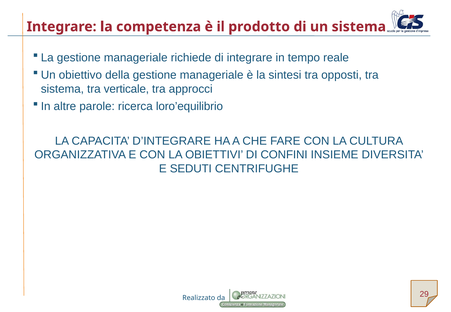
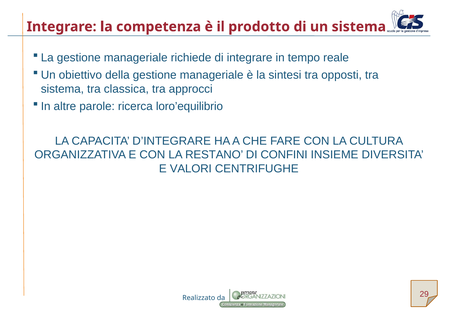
verticale: verticale -> classica (126, 89)
OBIETTIVI: OBIETTIVI -> RESTANO (214, 155)
SEDUTI: SEDUTI -> VALORI (191, 169)
